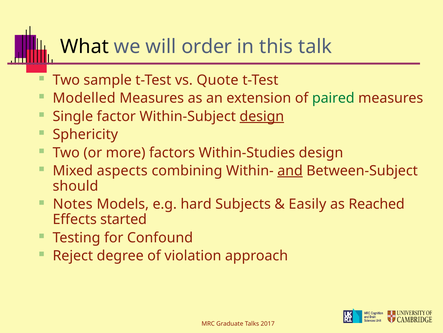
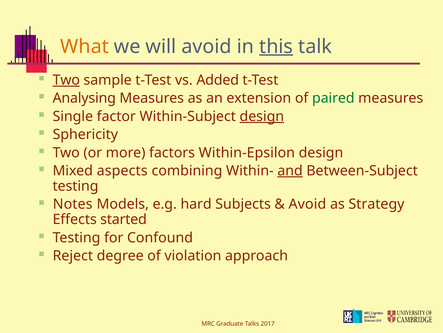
What colour: black -> orange (85, 46)
will order: order -> avoid (207, 46)
this underline: none -> present (276, 46)
Two underline: none -> present (66, 80)
Quote: Quote -> Added (218, 80)
Modelled: Modelled -> Analysing (84, 98)
Within-Studies: Within-Studies -> Within-Epsilon (247, 152)
should: should -> testing (76, 186)
Easily: Easily -> Avoid (307, 204)
Reached: Reached -> Strategy (376, 204)
